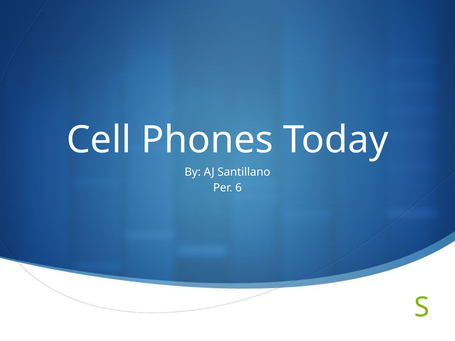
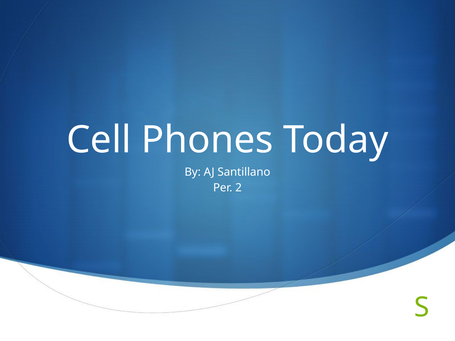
6: 6 -> 2 (239, 188)
